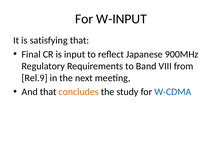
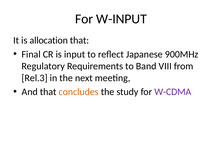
satisfying: satisfying -> allocation (49, 40)
Rel.9: Rel.9 -> Rel.3 (35, 78)
W-CDMA colour: blue -> purple (173, 92)
